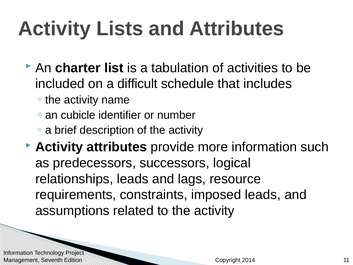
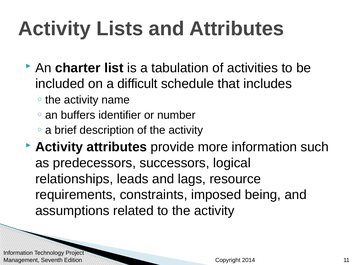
cubicle: cubicle -> buffers (78, 115)
imposed leads: leads -> being (263, 195)
